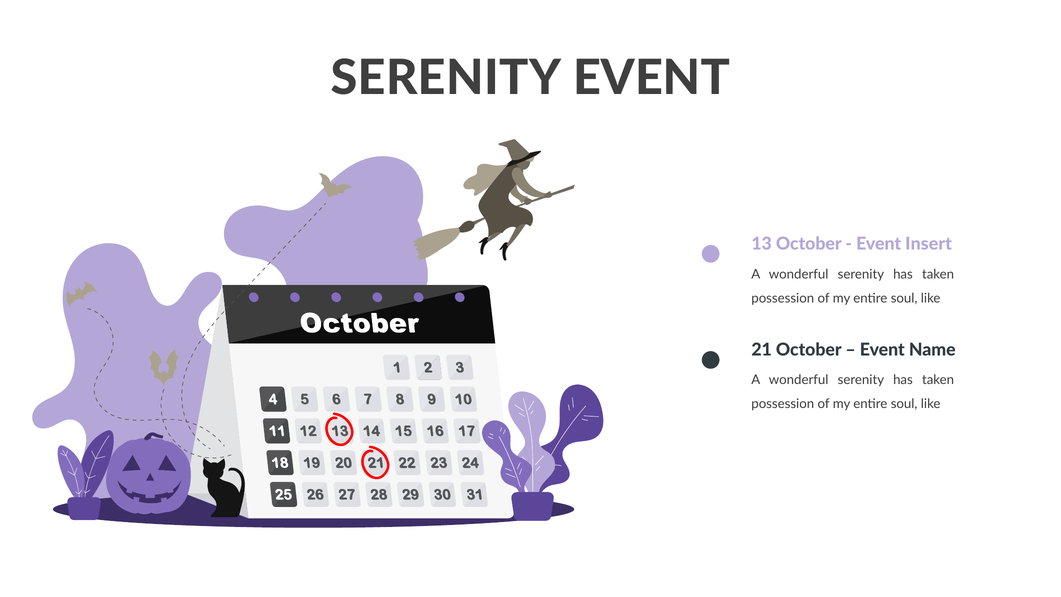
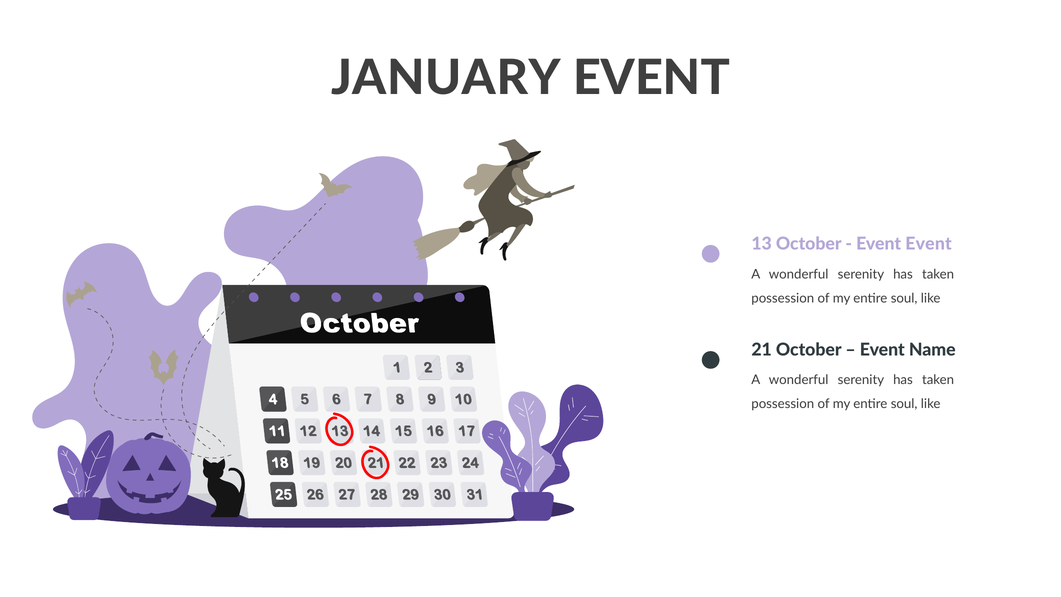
SERENITY: SERENITY -> JANUARY (446, 78)
Event Insert: Insert -> Event (929, 244)
